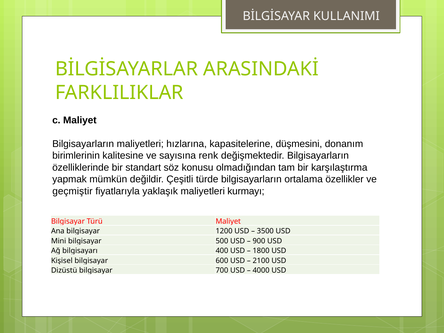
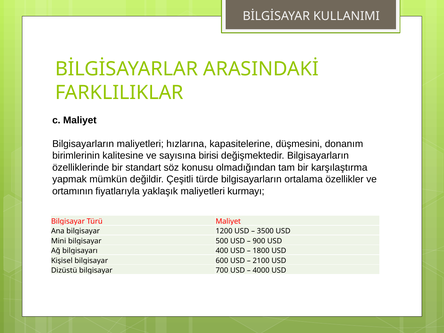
renk: renk -> birisi (209, 156)
geçmiştir: geçmiştir -> ortamının (73, 191)
